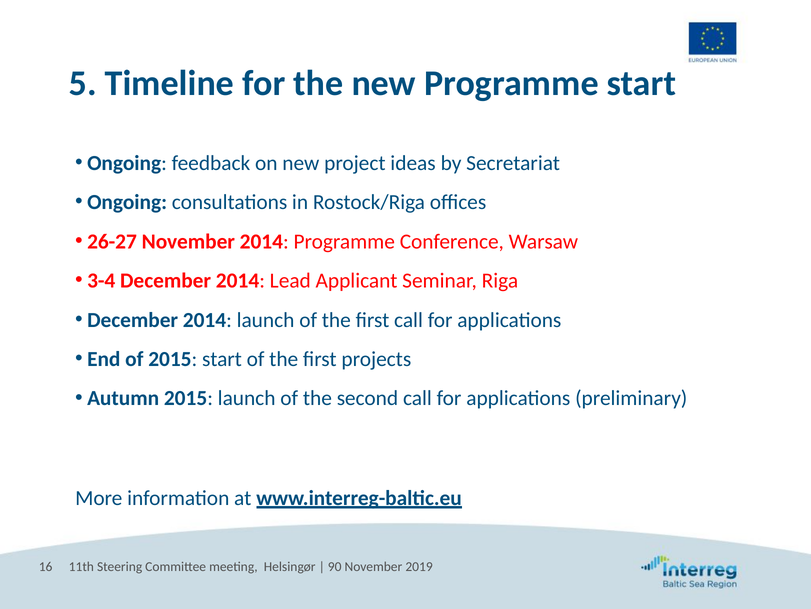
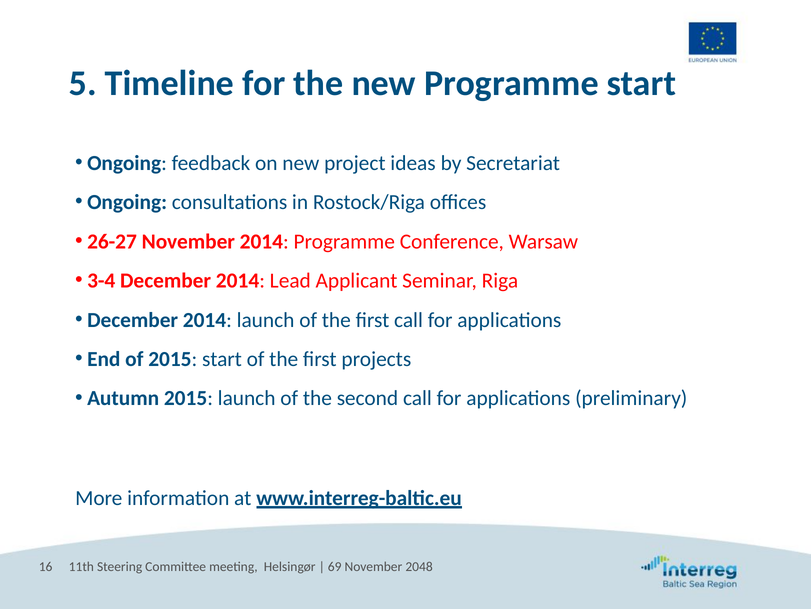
90: 90 -> 69 (335, 566)
2019: 2019 -> 2048 (419, 566)
